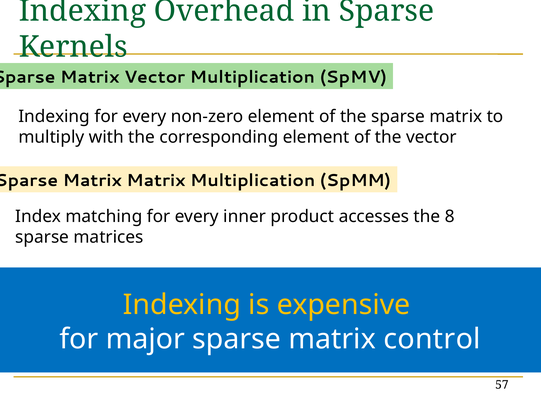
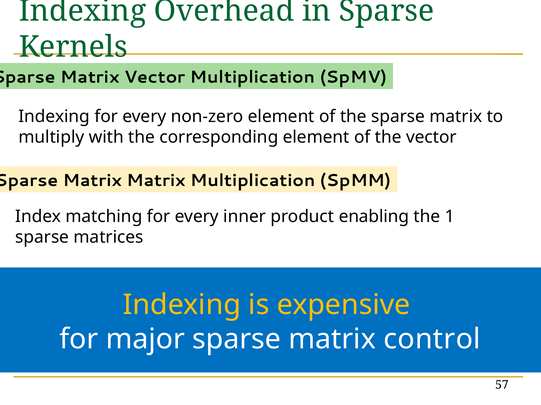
accesses: accesses -> enabling (374, 217)
8: 8 -> 1 (450, 217)
